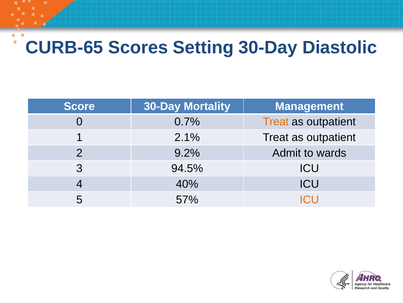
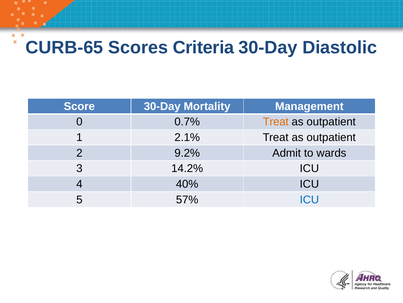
Setting: Setting -> Criteria (203, 47)
94.5%: 94.5% -> 14.2% (187, 168)
ICU colour: orange -> blue (309, 199)
